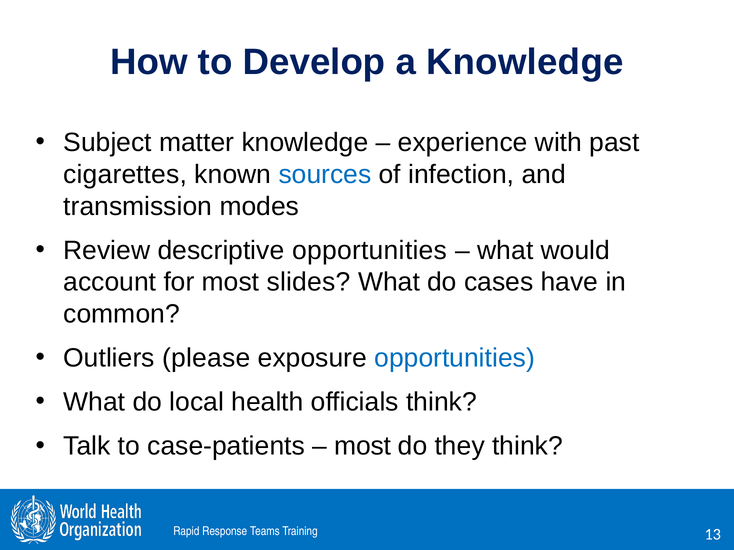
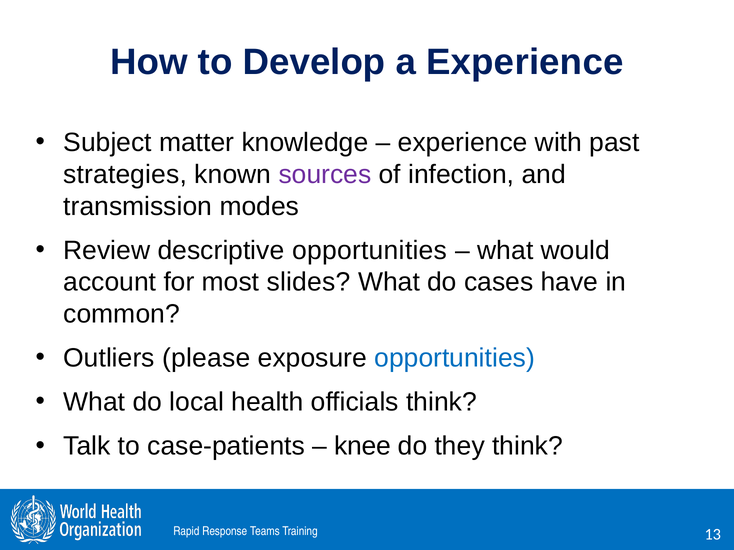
a Knowledge: Knowledge -> Experience (525, 62)
cigarettes: cigarettes -> strategies (125, 175)
sources colour: blue -> purple (325, 175)
most: most -> knee (363, 447)
